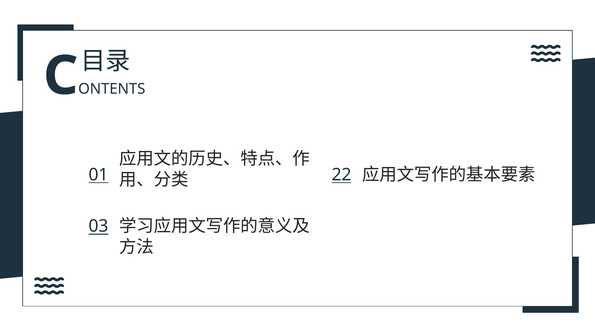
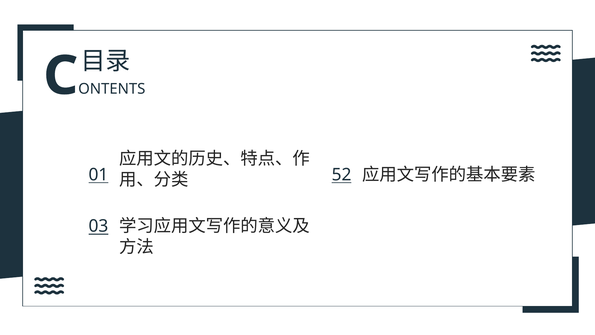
22: 22 -> 52 (342, 175)
